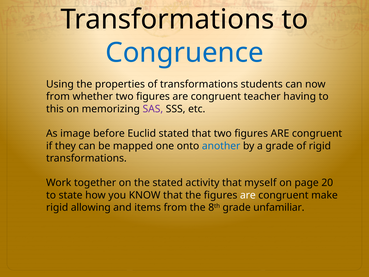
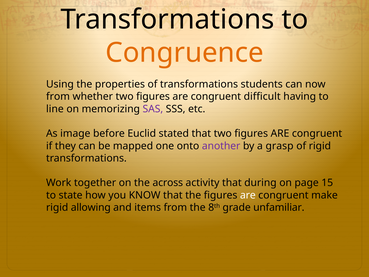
Congruence colour: blue -> orange (185, 53)
teacher: teacher -> difficult (262, 97)
this: this -> line (55, 109)
another colour: blue -> purple (221, 146)
a grade: grade -> grasp (280, 146)
the stated: stated -> across (168, 183)
myself: myself -> during (260, 183)
20: 20 -> 15 (327, 183)
